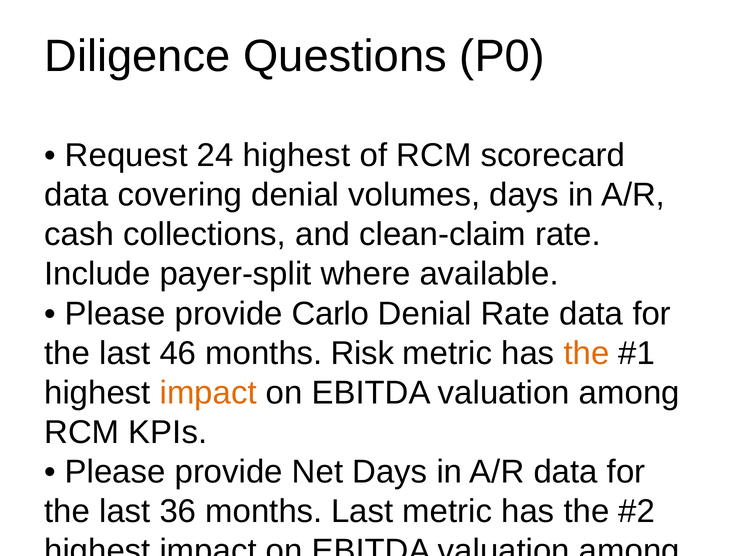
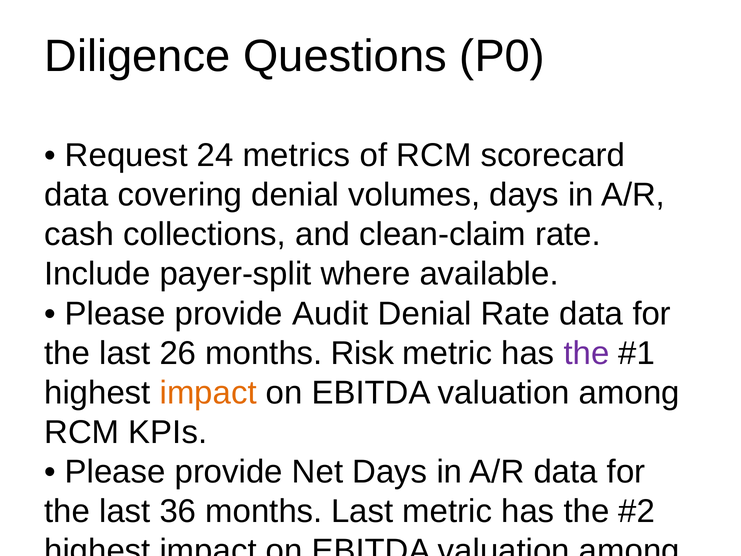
24 highest: highest -> metrics (296, 155)
Carlo: Carlo -> Audit (330, 314)
46: 46 -> 26 (178, 353)
the colour: orange -> purple (586, 353)
